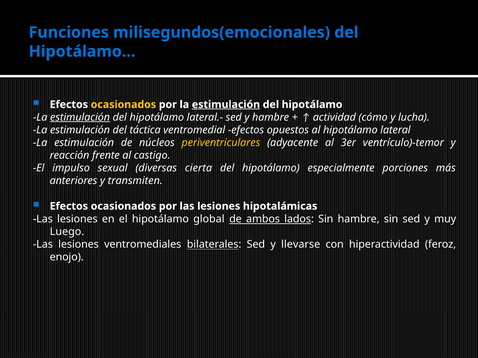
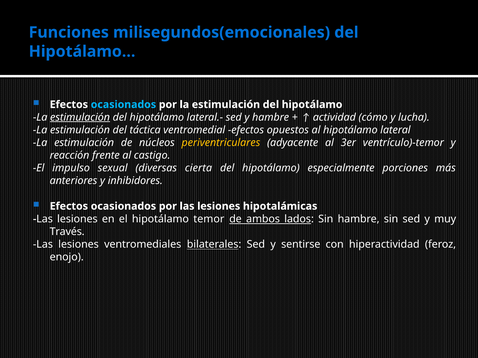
ocasionados colour: yellow -> light blue (123, 105)
estimulación underline: present -> none (226, 105)
transmiten: transmiten -> inhibidores (135, 181)
global: global -> temor (209, 219)
Luego: Luego -> Través (67, 232)
llevarse: llevarse -> sentirse (301, 245)
